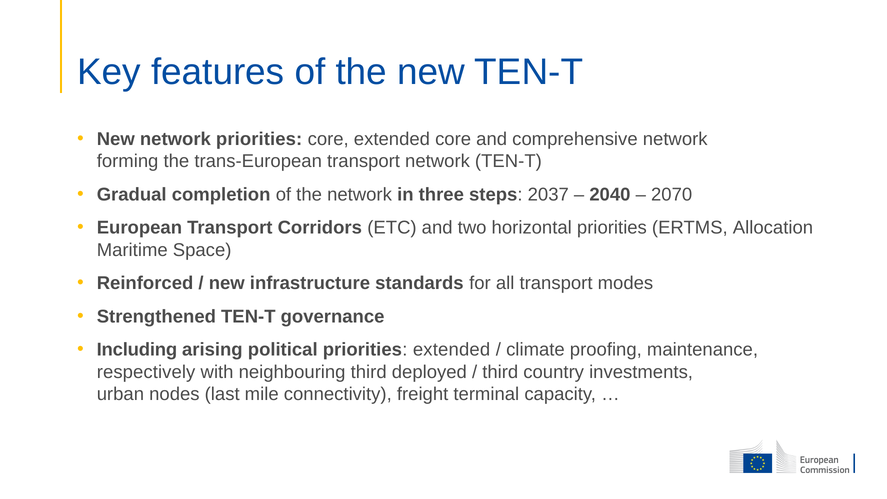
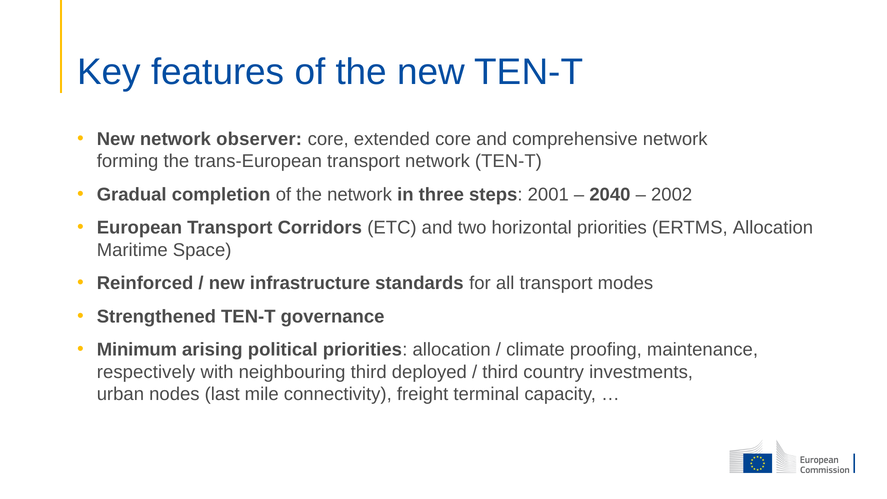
network priorities: priorities -> observer (259, 139)
2037: 2037 -> 2001 (548, 194)
2070: 2070 -> 2002 (672, 194)
Including: Including -> Minimum (137, 350)
priorities extended: extended -> allocation (452, 350)
